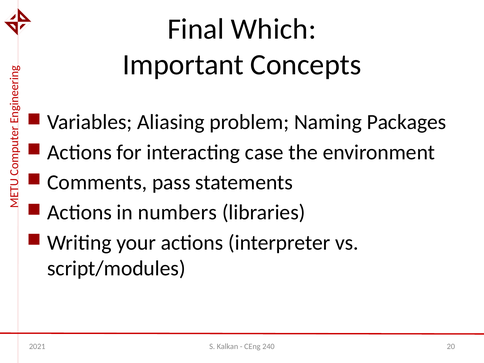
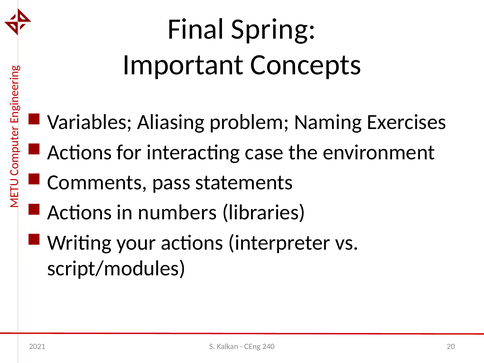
Which: Which -> Spring (273, 29)
Packages: Packages -> Exercises (406, 122)
